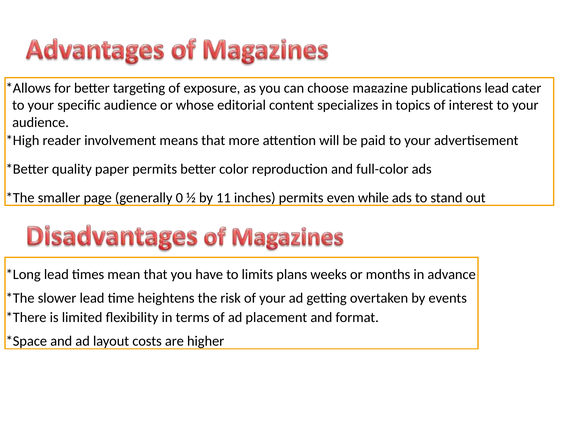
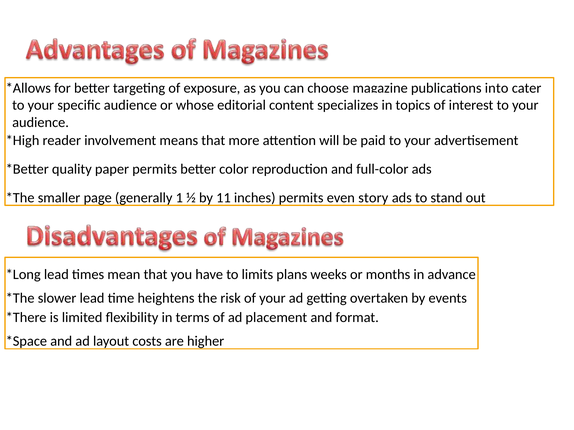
publications lead: lead -> into (497, 88)
0: 0 -> 1 (179, 198)
while: while -> story (373, 198)
